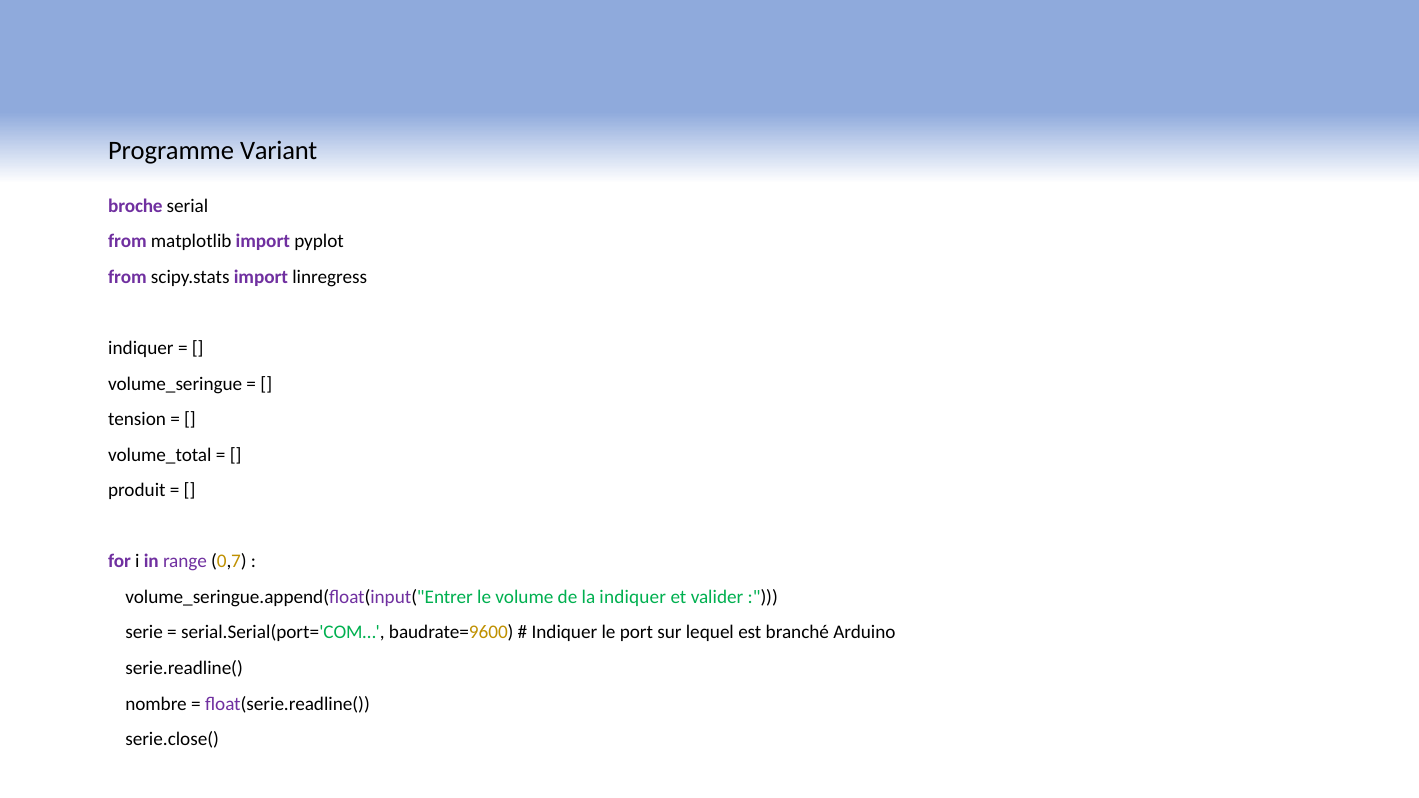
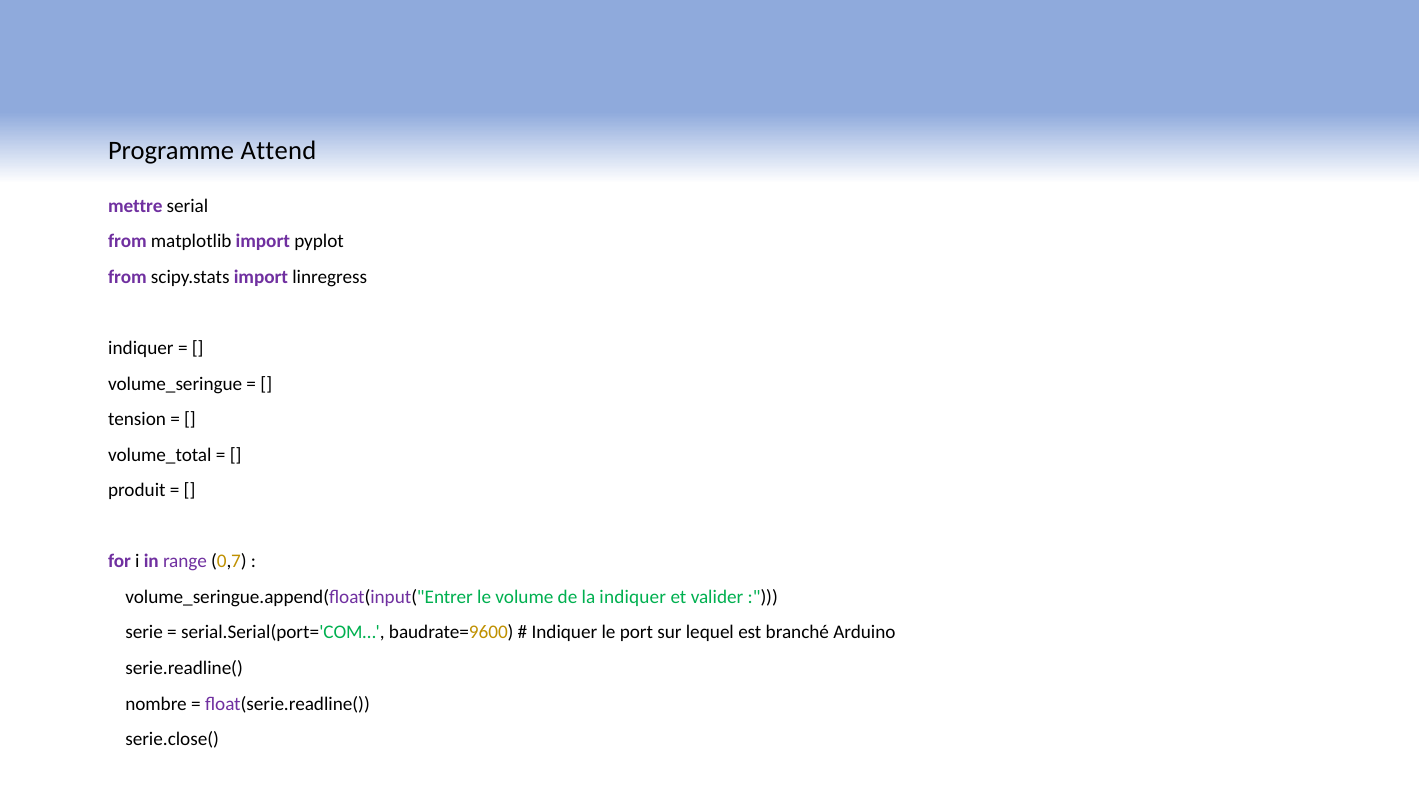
Variant: Variant -> Attend (278, 150)
broche: broche -> mettre (135, 206)
